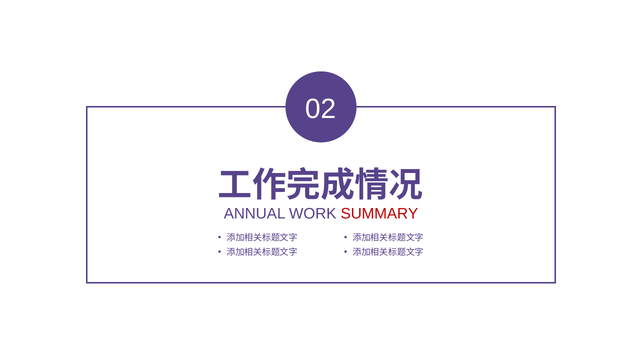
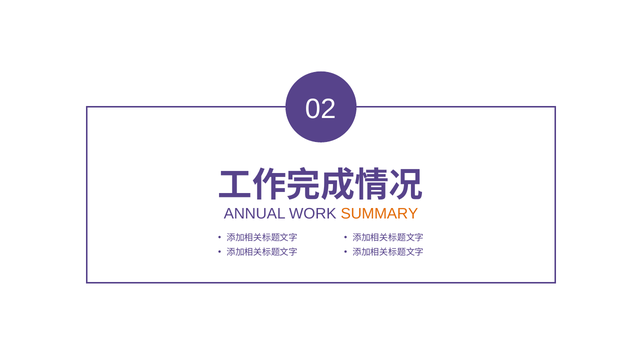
SUMMARY colour: red -> orange (379, 214)
